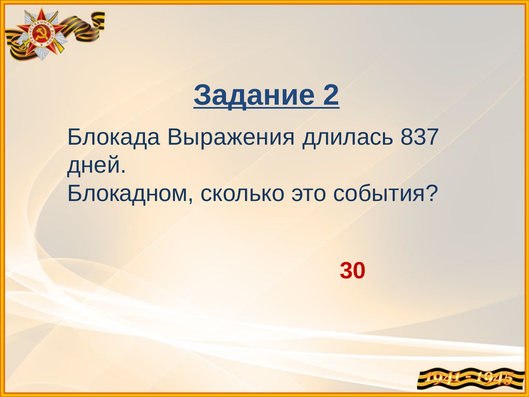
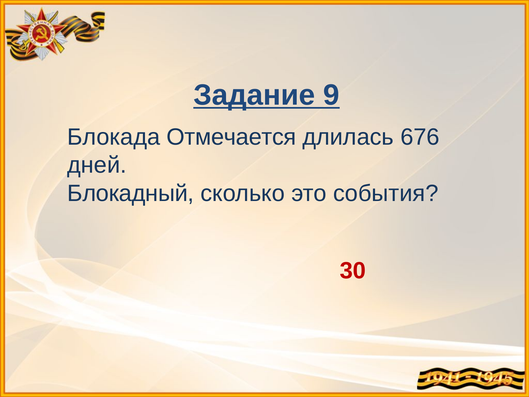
2: 2 -> 9 (331, 95)
Выражения: Выражения -> Отмечается (231, 137)
837: 837 -> 676 (420, 137)
Блокадном: Блокадном -> Блокадный (131, 193)
